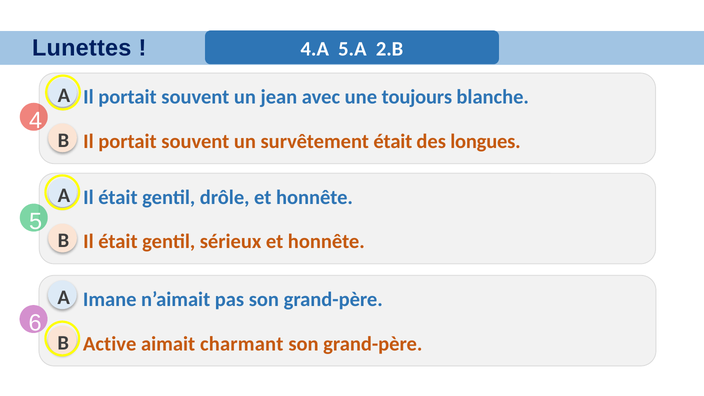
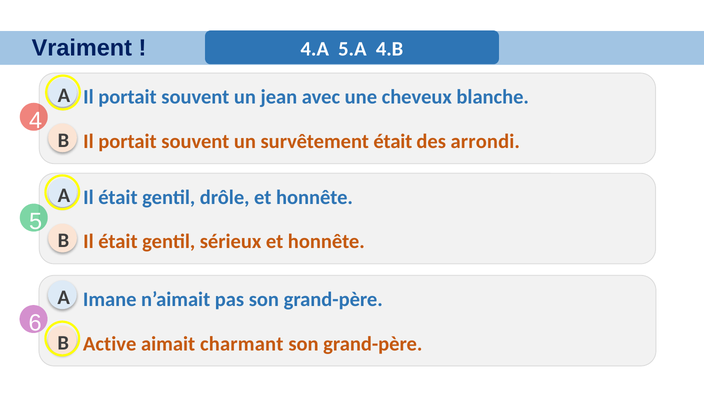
Lunettes: Lunettes -> Vraiment (82, 48)
2.B: 2.B -> 4.B (390, 49)
toujours: toujours -> cheveux (417, 97)
longues: longues -> arrondi (485, 142)
